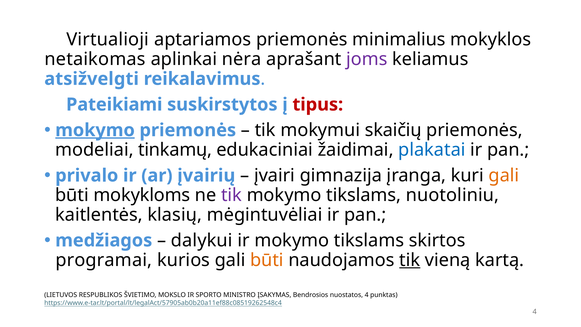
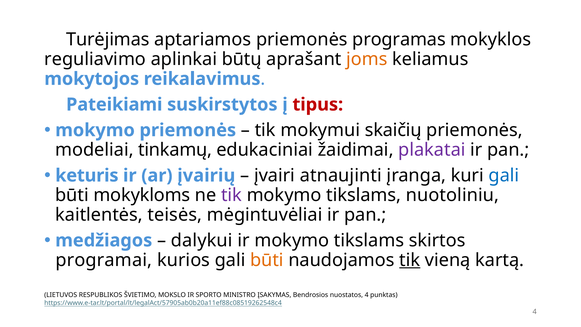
Virtualioji: Virtualioji -> Turėjimas (108, 40)
minimalius: minimalius -> programas (399, 40)
netaikomas: netaikomas -> reguliavimo (95, 59)
nėra: nėra -> būtų (242, 59)
joms colour: purple -> orange (367, 59)
atsižvelgti: atsižvelgti -> mokytojos (92, 79)
mokymo underline: present -> none (95, 130)
plakatai colour: blue -> purple (432, 150)
privalo: privalo -> keturis (87, 175)
gimnazija: gimnazija -> atnaujinti (341, 175)
gali colour: orange -> blue (504, 175)
klasių: klasių -> teisės (175, 215)
